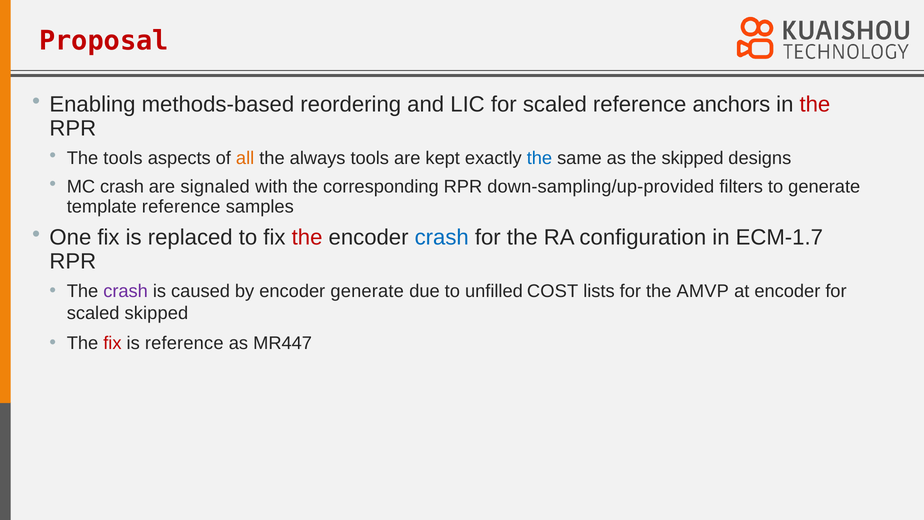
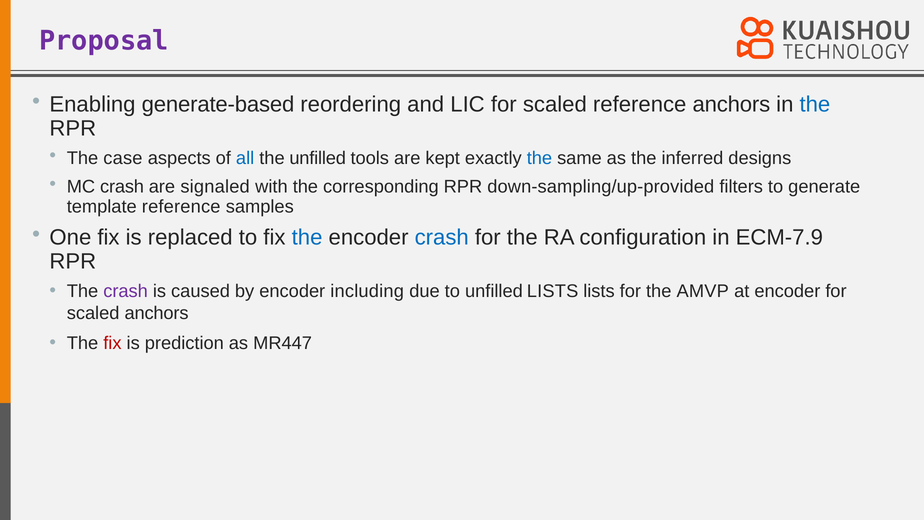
Proposal colour: red -> purple (104, 41)
methods-based: methods-based -> generate-based (218, 105)
the colour: red -> blue (815, 105)
The tools: tools -> case (123, 158)
all colour: orange -> blue (245, 158)
the always: always -> unfilled (318, 158)
the skipped: skipped -> inferred (692, 158)
the colour: red -> blue (307, 238)
ECM-1.7: ECM-1.7 -> ECM-7.9 (779, 238)
encoder generate: generate -> including (367, 291)
unfilled COST: COST -> LISTS (553, 291)
scaled skipped: skipped -> anchors (157, 313)
is reference: reference -> prediction (184, 343)
